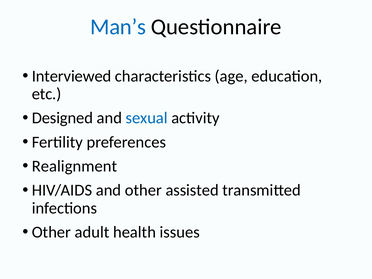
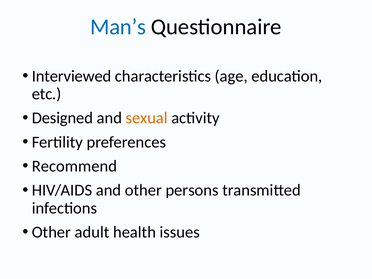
sexual colour: blue -> orange (147, 118)
Realignment: Realignment -> Recommend (74, 166)
assisted: assisted -> persons (192, 190)
